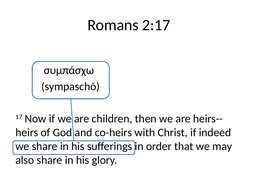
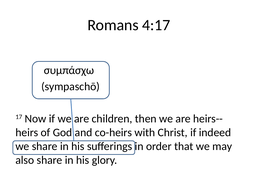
2:17: 2:17 -> 4:17 (156, 25)
